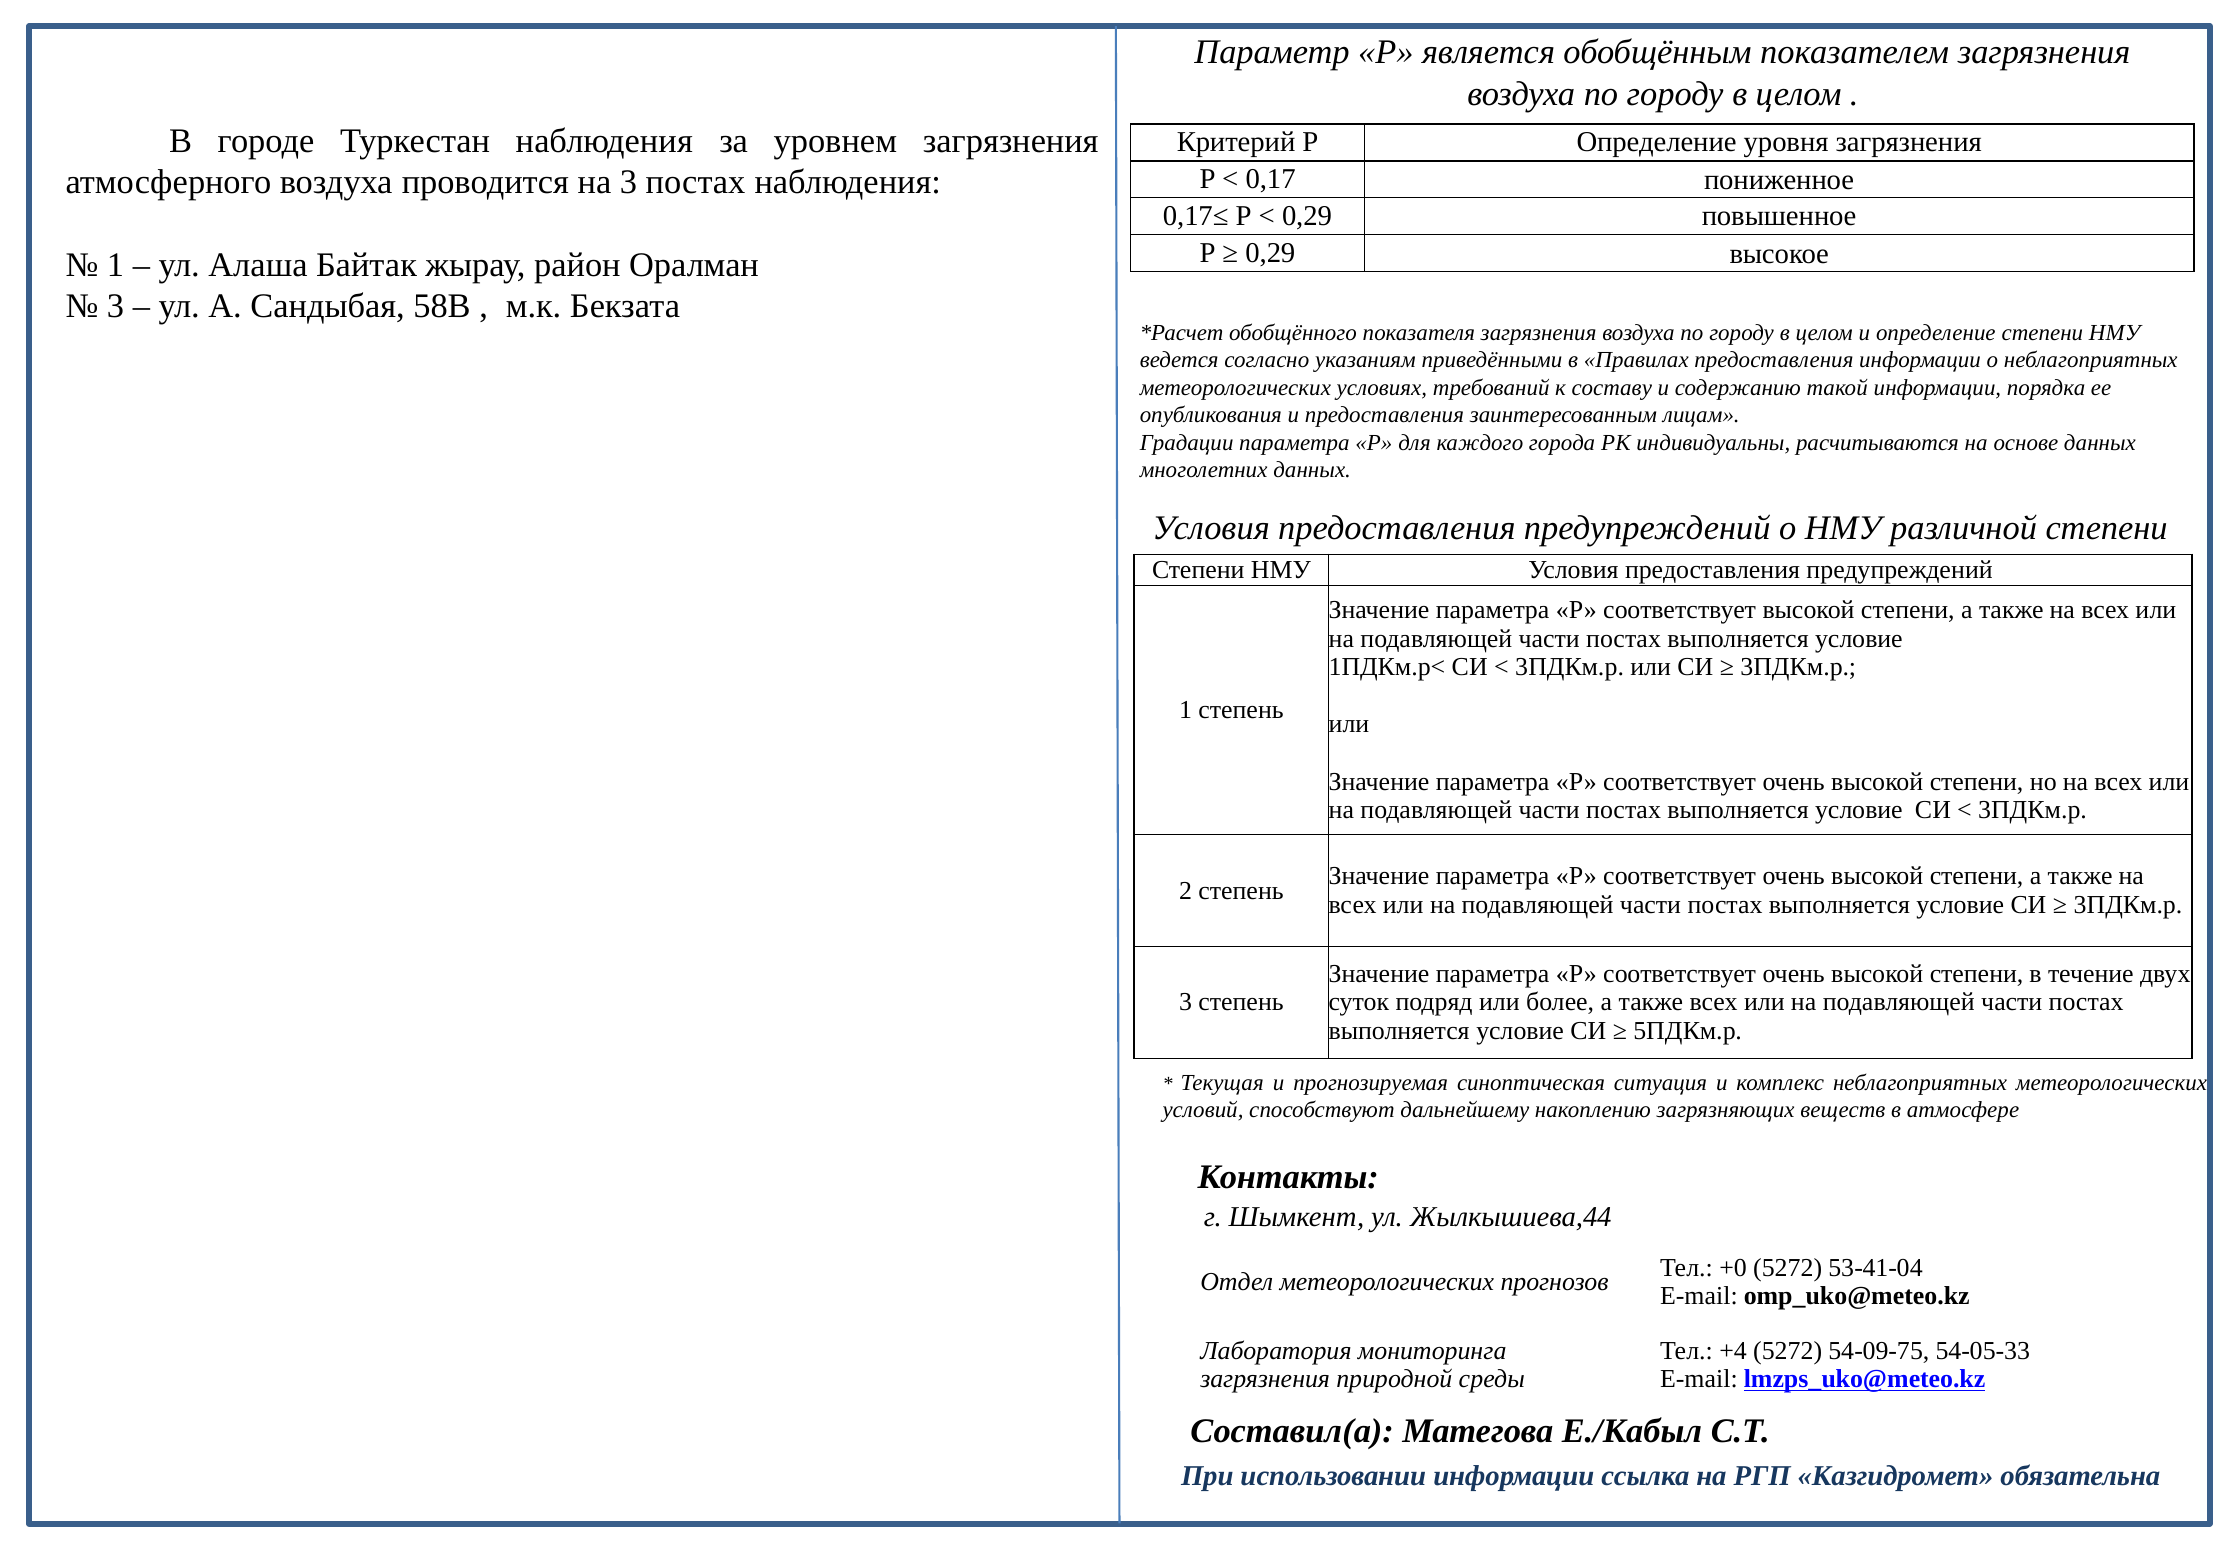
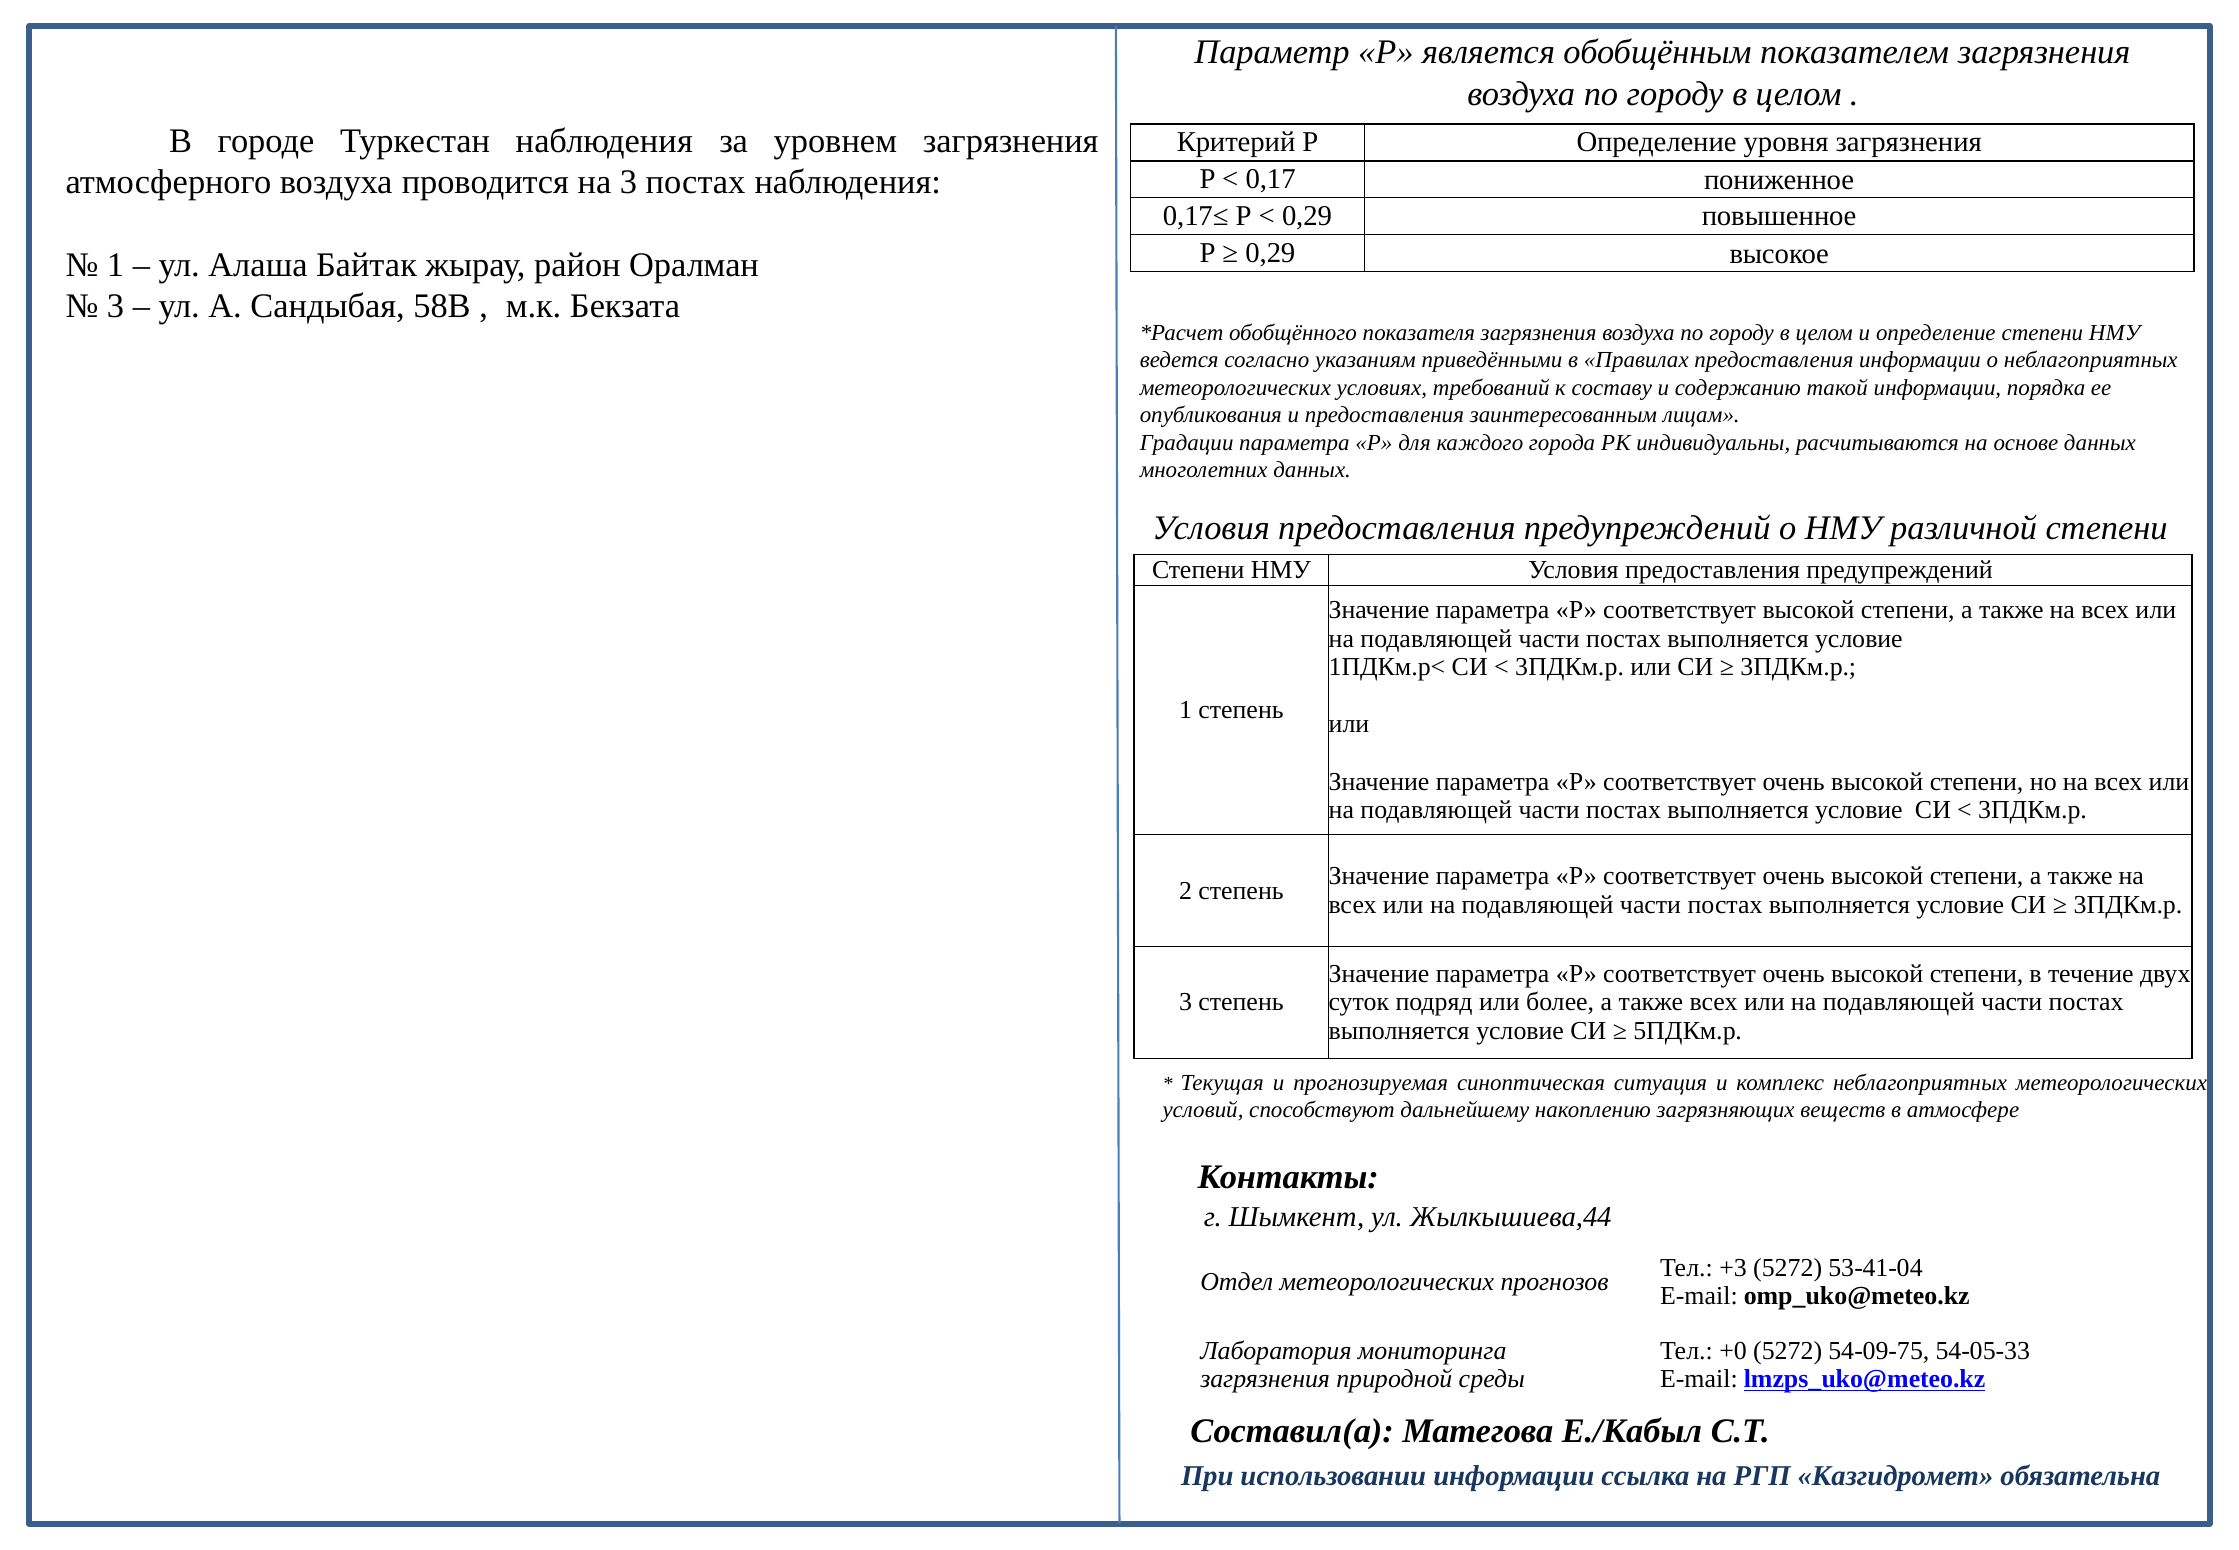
+0: +0 -> +3 (1733, 1268)
+4: +4 -> +0 (1733, 1351)
